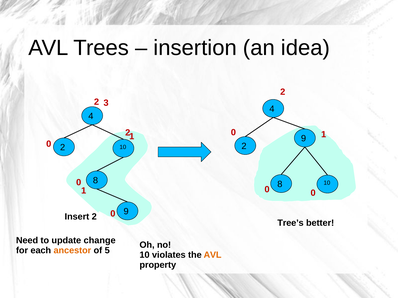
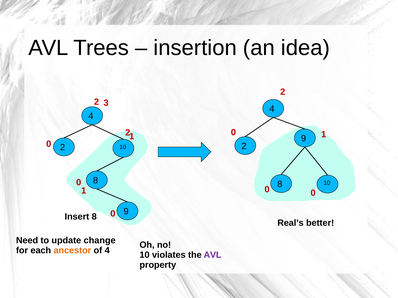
Insert 2: 2 -> 8 (94, 217)
Tree’s: Tree’s -> Real’s (291, 223)
of 5: 5 -> 4 (107, 251)
AVL colour: orange -> purple (213, 255)
